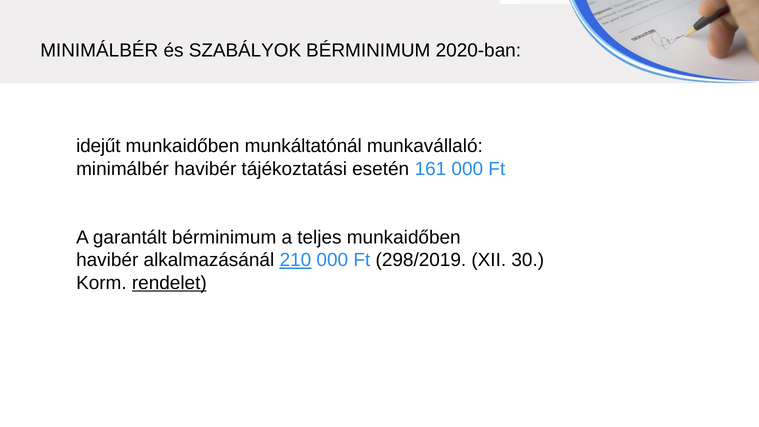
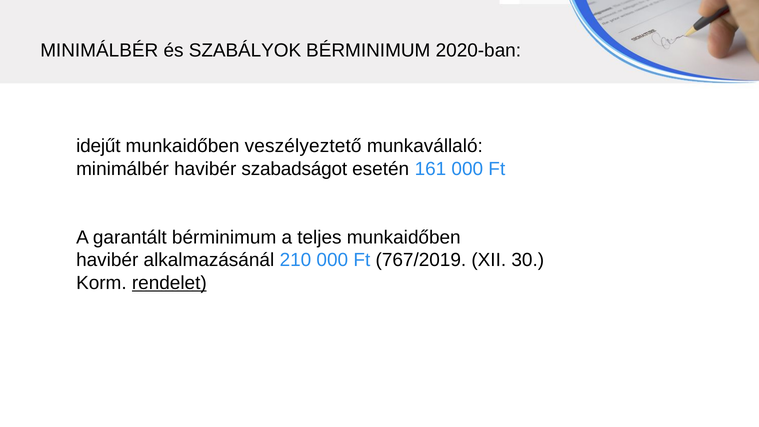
munkáltatónál: munkáltatónál -> veszélyeztető (303, 146)
tájékoztatási: tájékoztatási -> szabadságot (294, 169)
210 underline: present -> none (295, 260)
298/2019: 298/2019 -> 767/2019 (421, 260)
